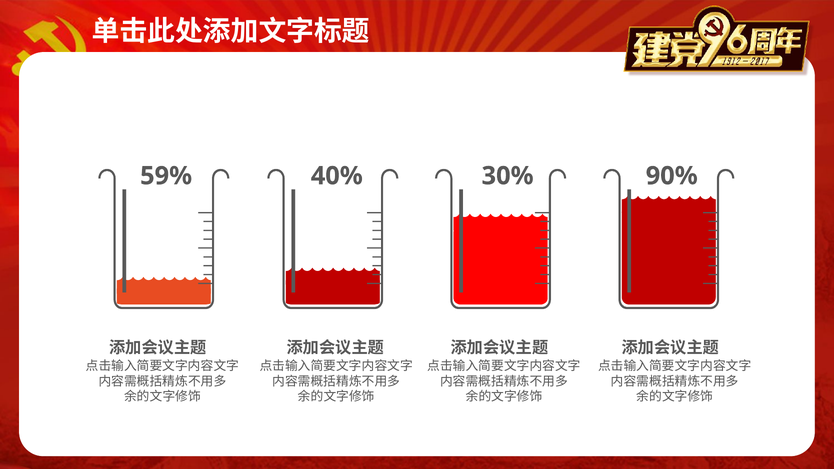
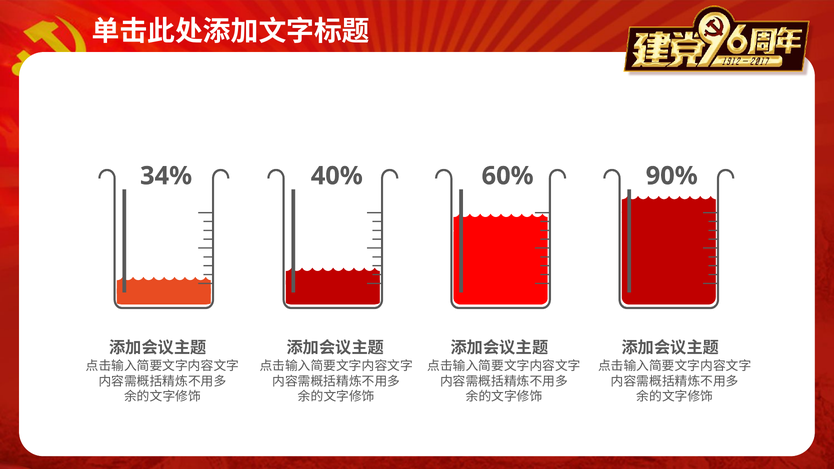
59%: 59% -> 34% (166, 176)
30%: 30% -> 60% (508, 176)
